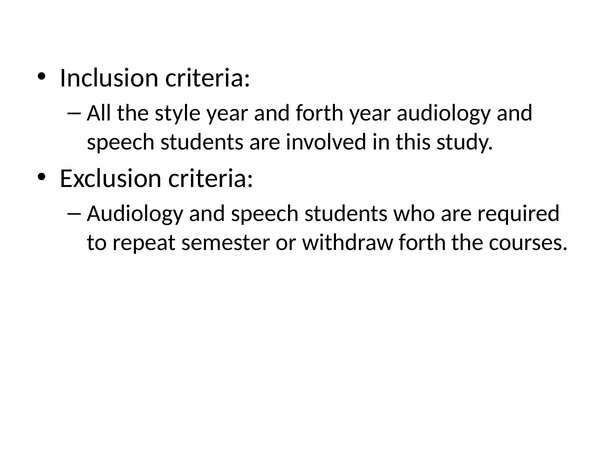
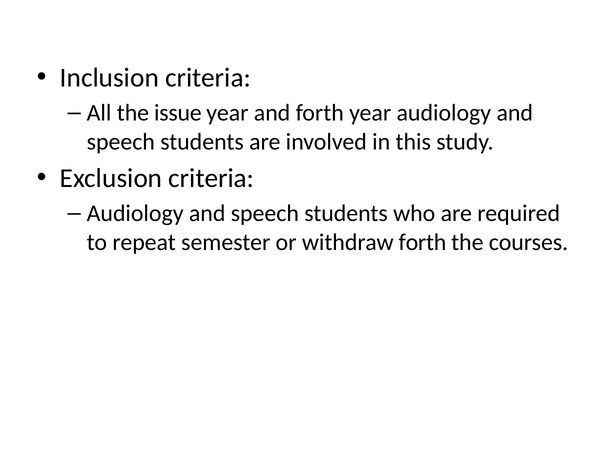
style: style -> issue (178, 113)
